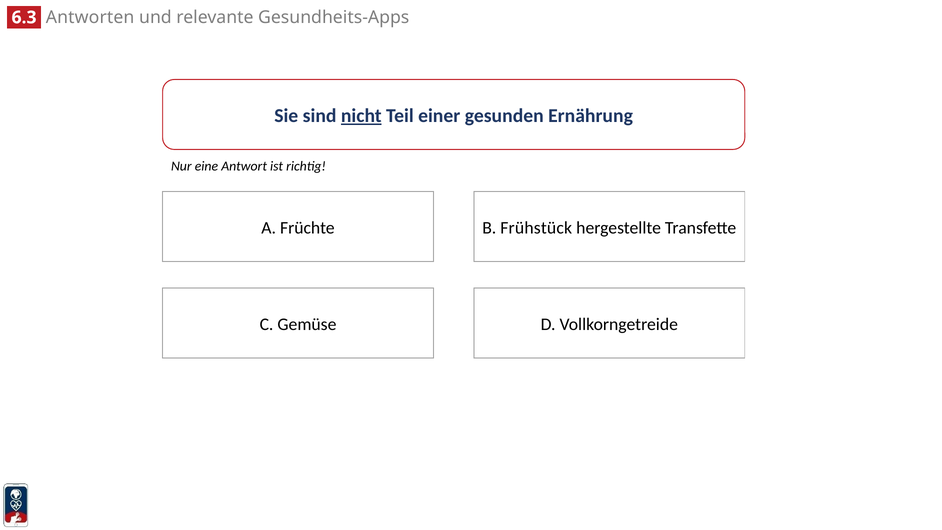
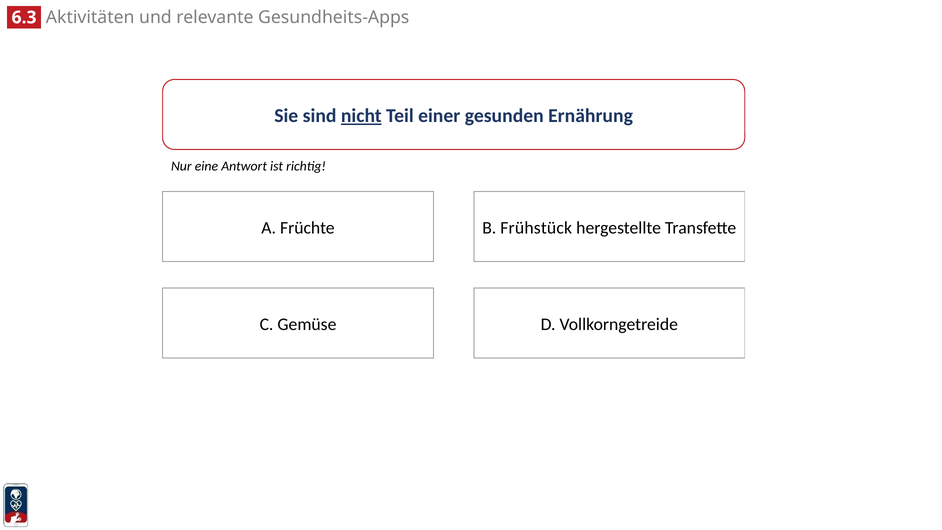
Antworten: Antworten -> Aktivitäten (90, 17)
